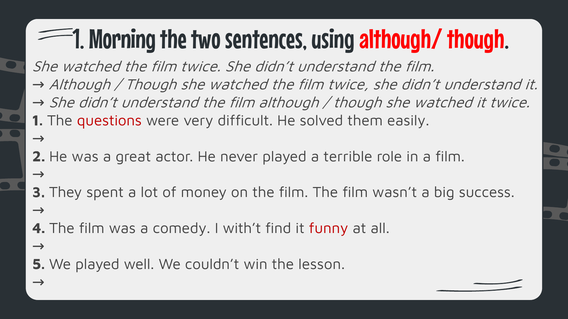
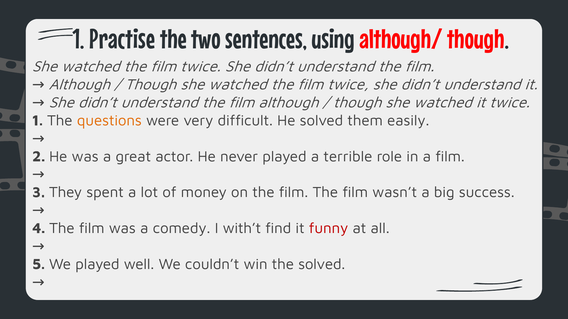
Morning: Morning -> Practise (122, 39)
questions colour: red -> orange (109, 121)
the lesson: lesson -> solved (322, 265)
